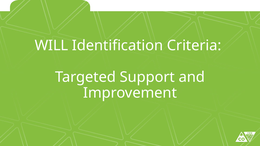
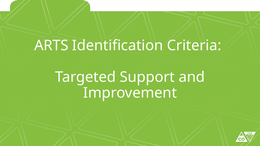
WILL: WILL -> ARTS (51, 46)
